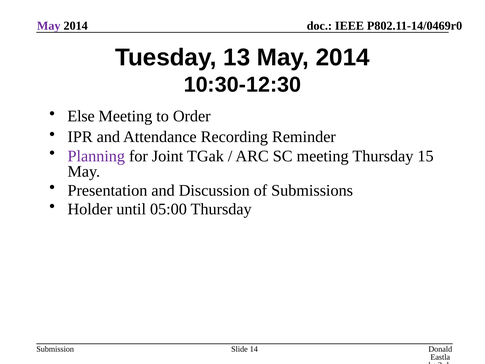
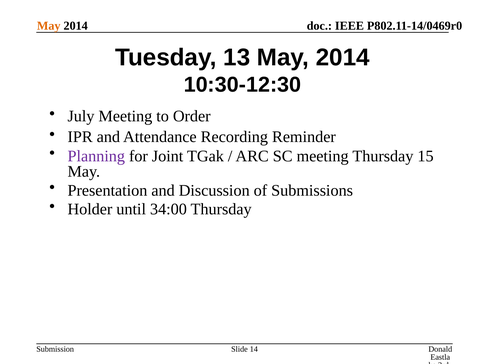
May colour: purple -> orange (49, 26)
Else: Else -> July (81, 116)
05:00: 05:00 -> 34:00 (168, 209)
